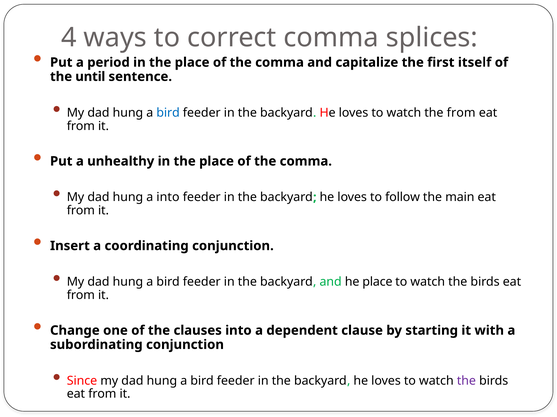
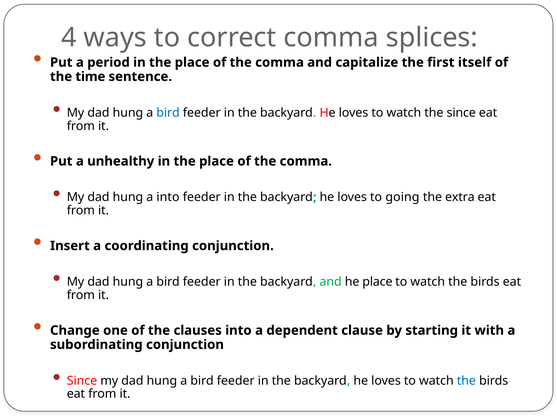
until: until -> time (90, 77)
the from: from -> since (461, 113)
follow: follow -> going (402, 198)
main: main -> extra (460, 198)
the colour: purple -> blue (466, 381)
